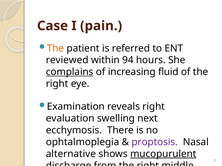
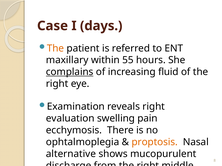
pain: pain -> days (101, 26)
reviewed: reviewed -> maxillary (67, 60)
94: 94 -> 55 (128, 60)
next: next -> pain (147, 119)
proptosis colour: purple -> orange (155, 142)
mucopurulent underline: present -> none (163, 154)
